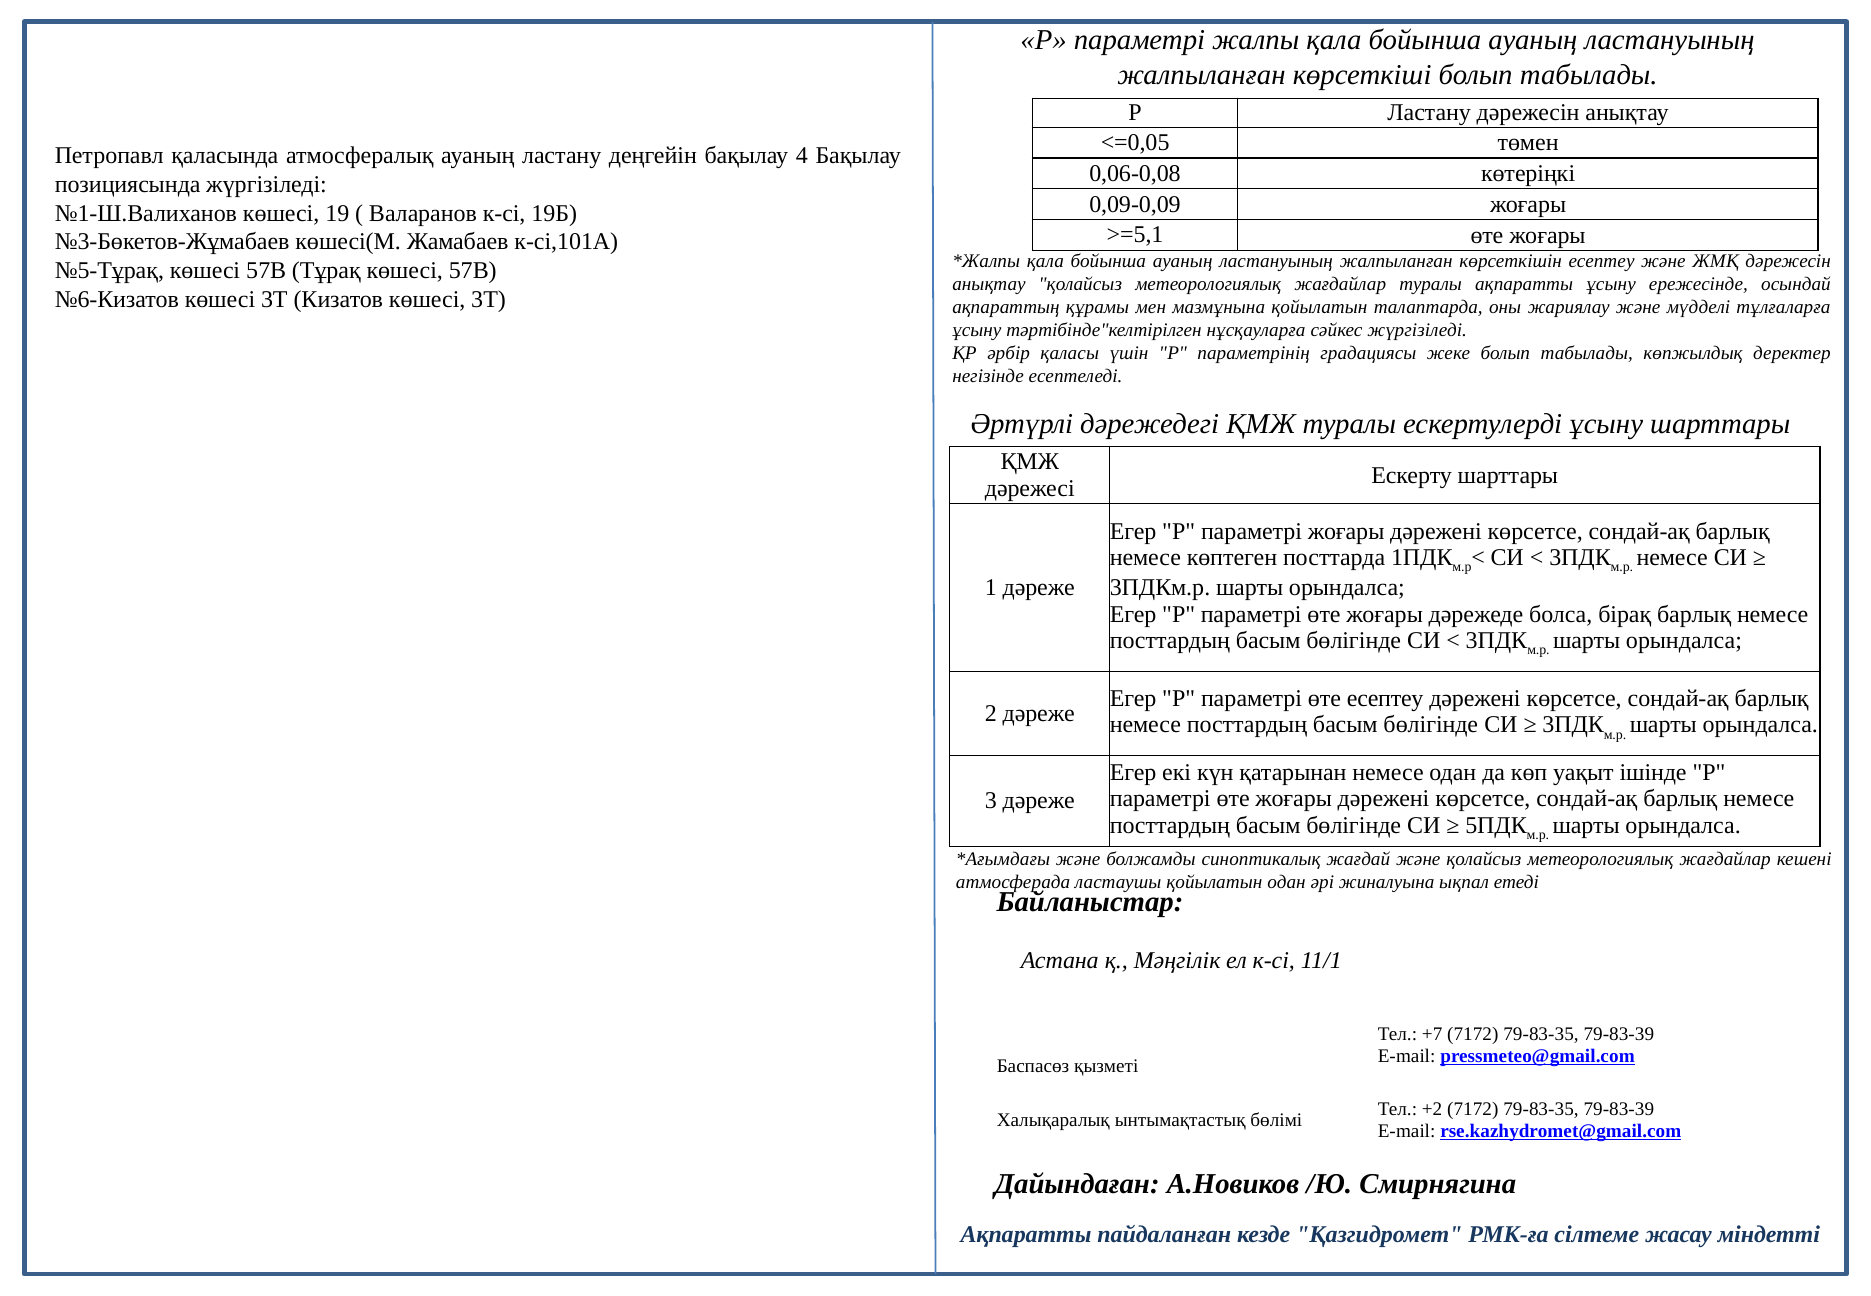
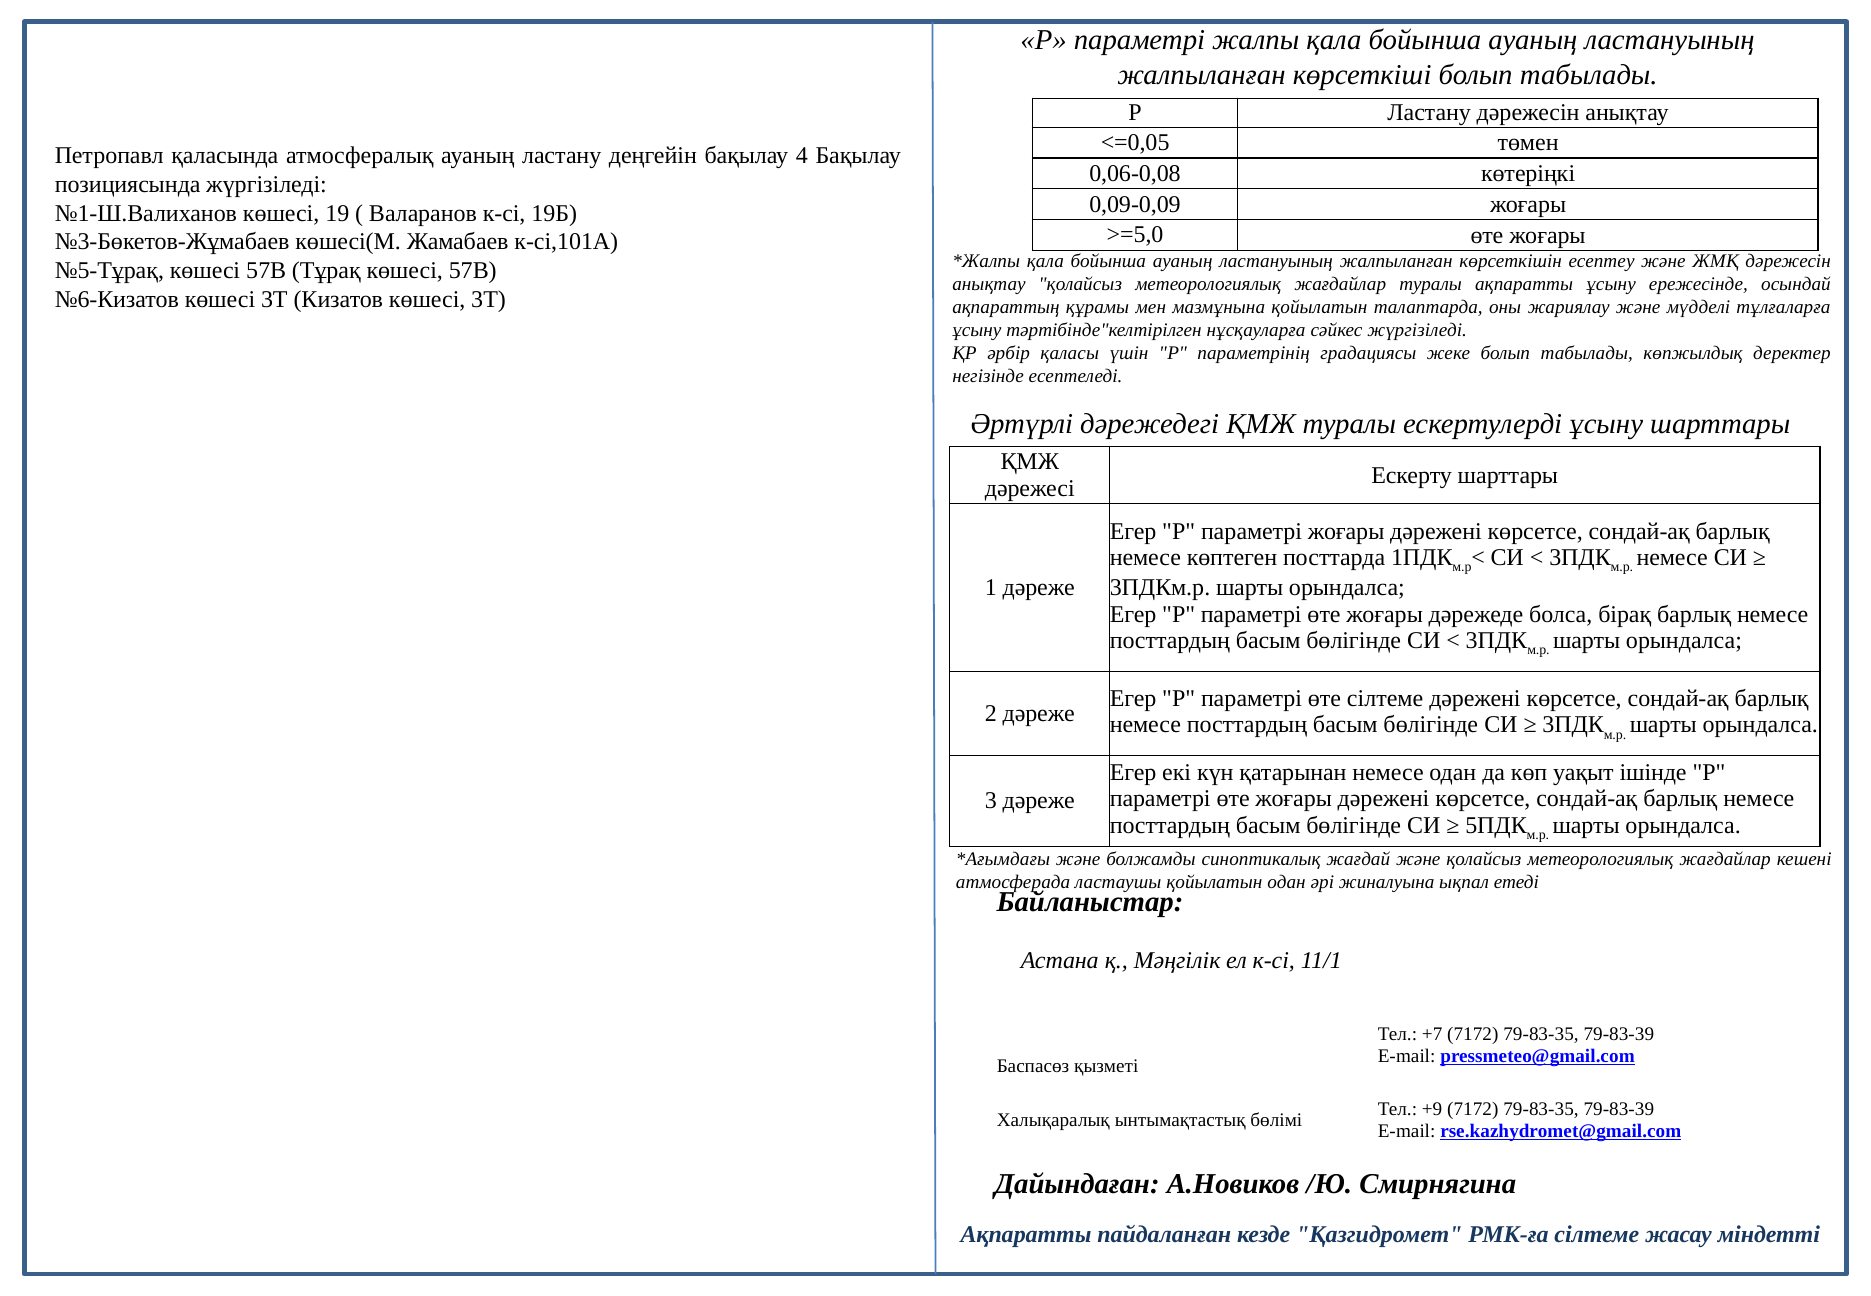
>=5,1: >=5,1 -> >=5,0 (1135, 235)
өте есептеу: есептеу -> сілтеме (1385, 698)
+2: +2 -> +9 (1432, 1109)
